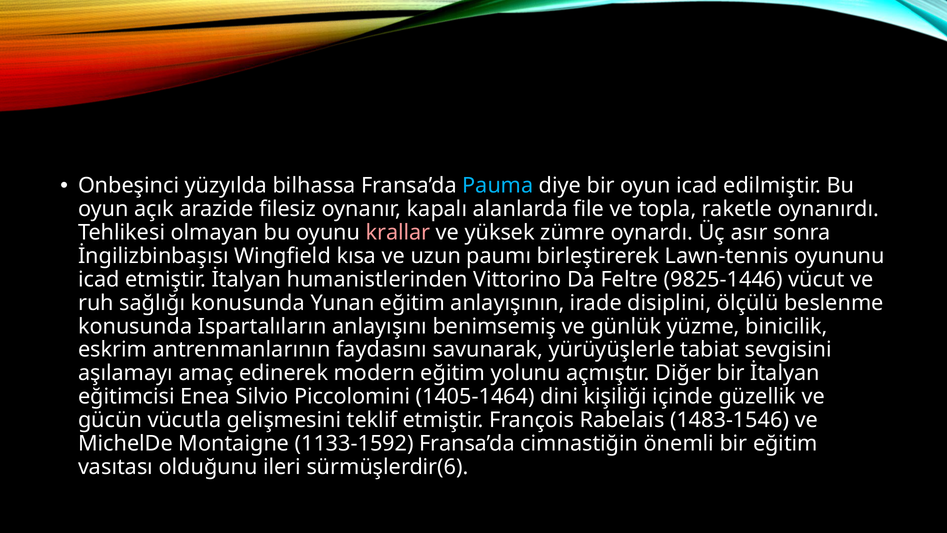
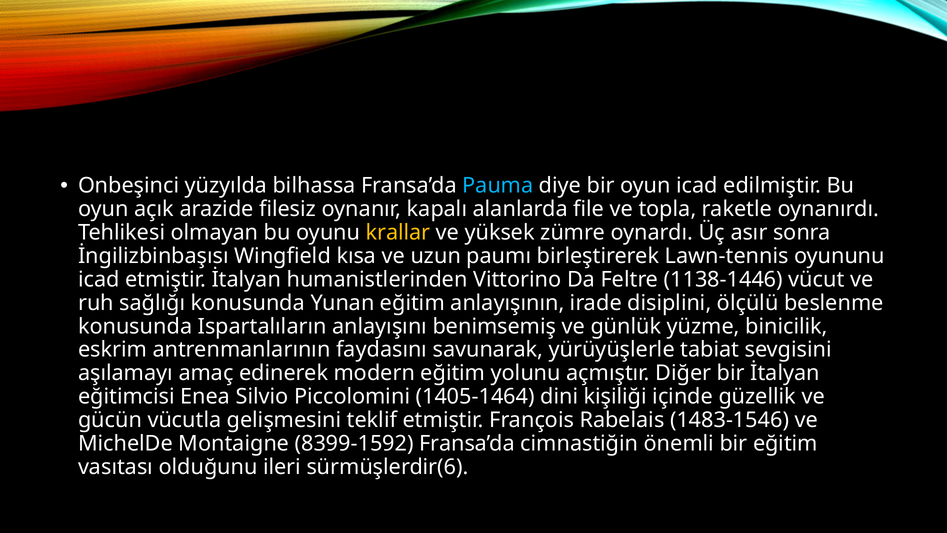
krallar colour: pink -> yellow (398, 232)
9825-1446: 9825-1446 -> 1138-1446 (723, 279)
1133-1592: 1133-1592 -> 8399-1592 (354, 443)
